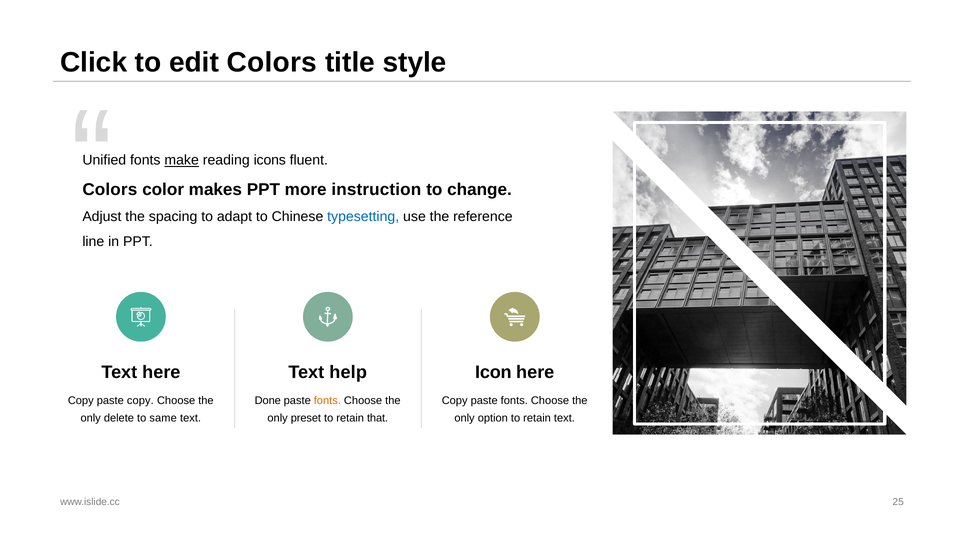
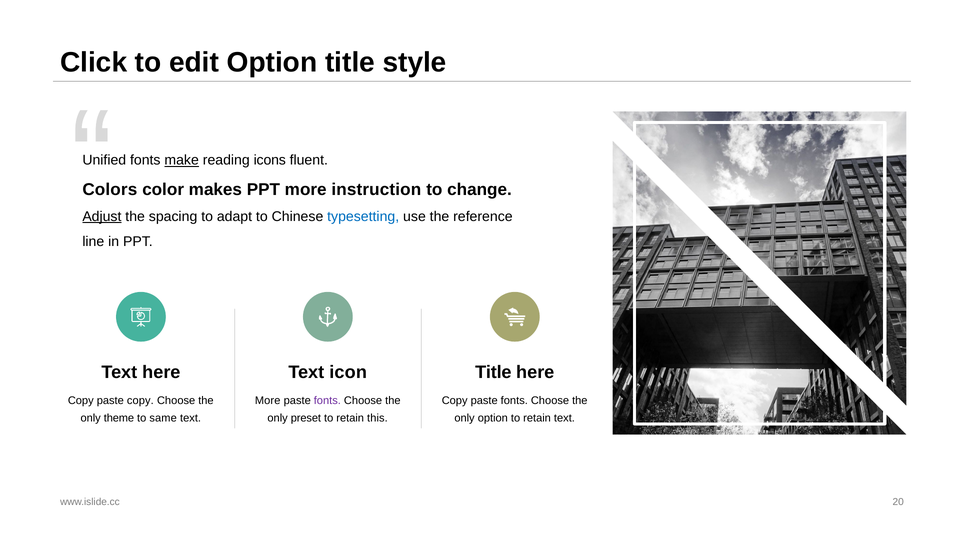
edit Colors: Colors -> Option (272, 62)
Adjust underline: none -> present (102, 217)
help: help -> icon (348, 373)
Icon: Icon -> Title (493, 373)
Done: Done -> More (268, 401)
fonts colour: orange -> purple (327, 401)
delete: delete -> theme (119, 418)
that: that -> this (377, 418)
25: 25 -> 20 (898, 502)
